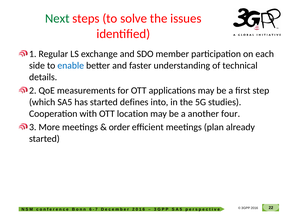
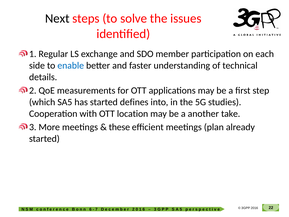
Next colour: green -> black (57, 18)
four: four -> take (231, 114)
order: order -> these (119, 127)
